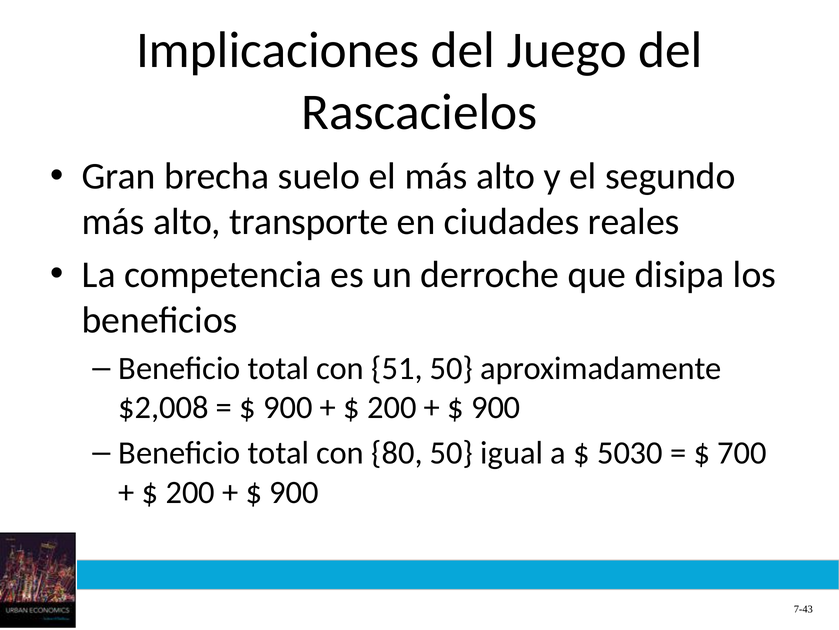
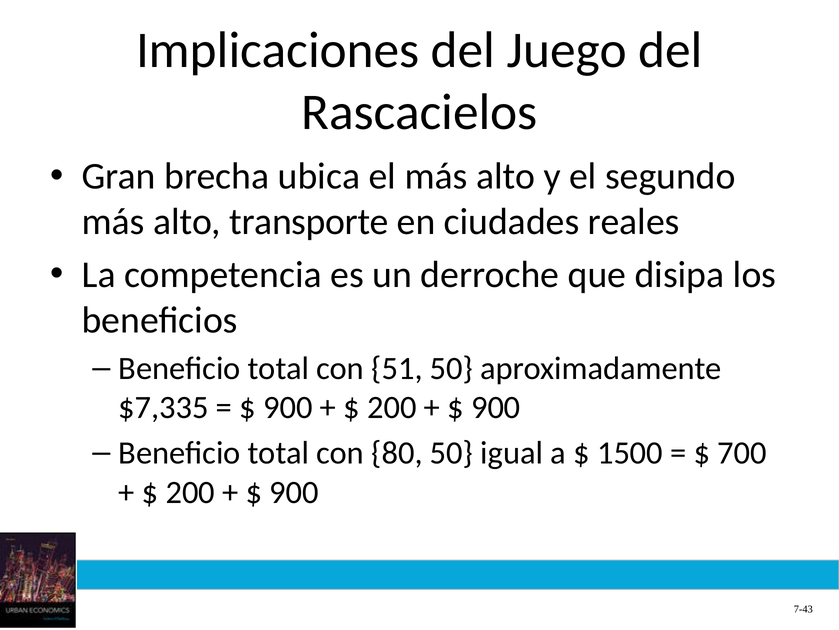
suelo: suelo -> ubica (319, 176)
$2,008: $2,008 -> $7,335 (164, 407)
5030: 5030 -> 1500 (630, 453)
